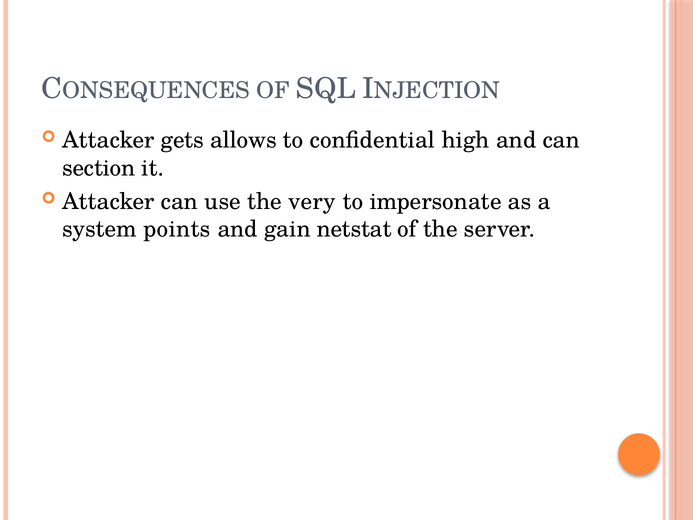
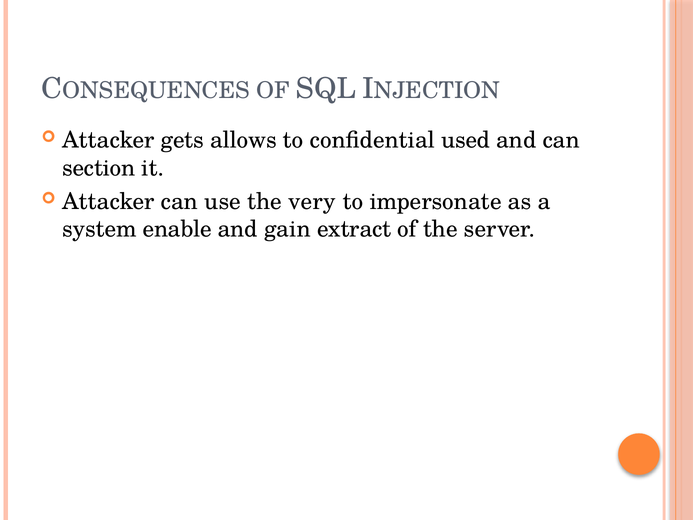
high: high -> used (466, 140)
points: points -> enable (177, 229)
netstat: netstat -> extract (354, 229)
